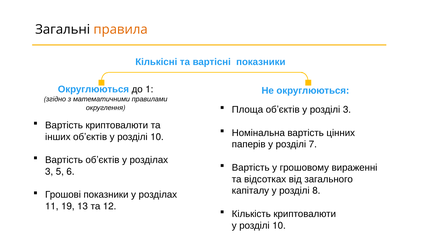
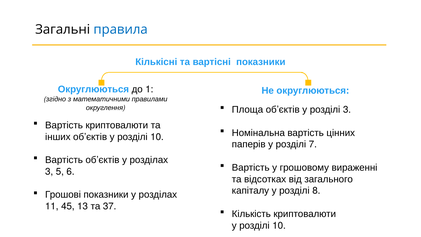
правила colour: orange -> blue (121, 30)
19: 19 -> 45 (68, 206)
12: 12 -> 37 (110, 206)
